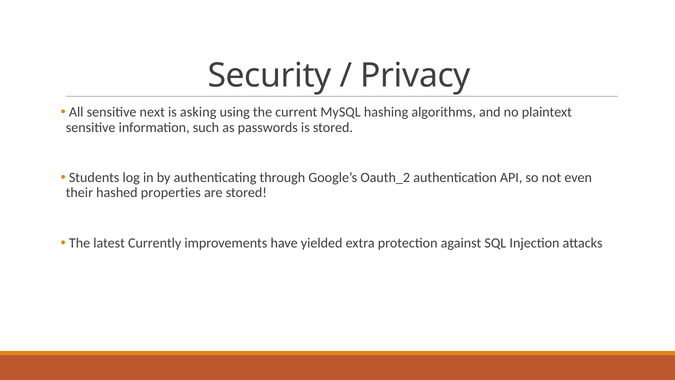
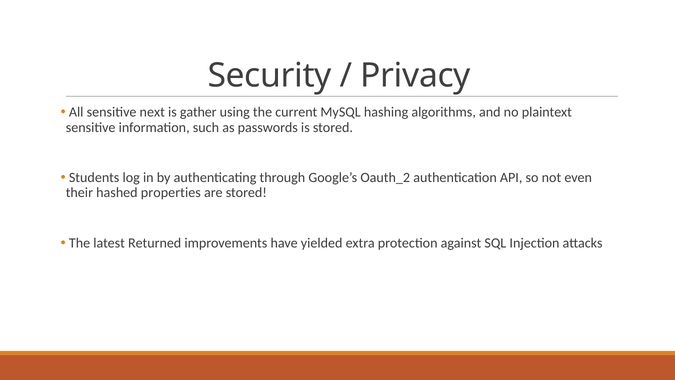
asking: asking -> gather (198, 112)
Currently: Currently -> Returned (155, 243)
